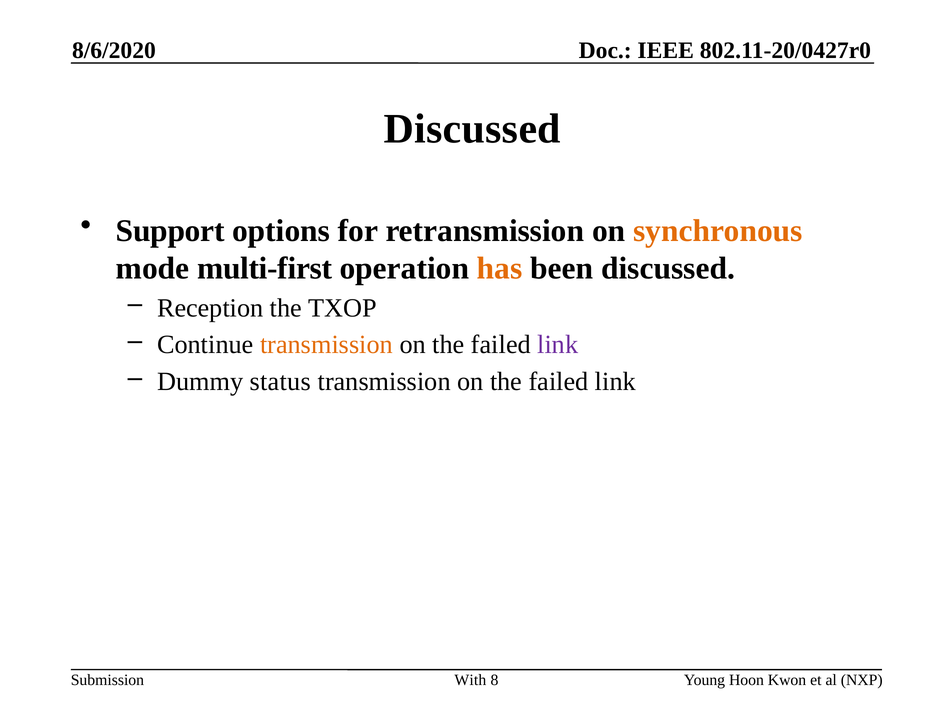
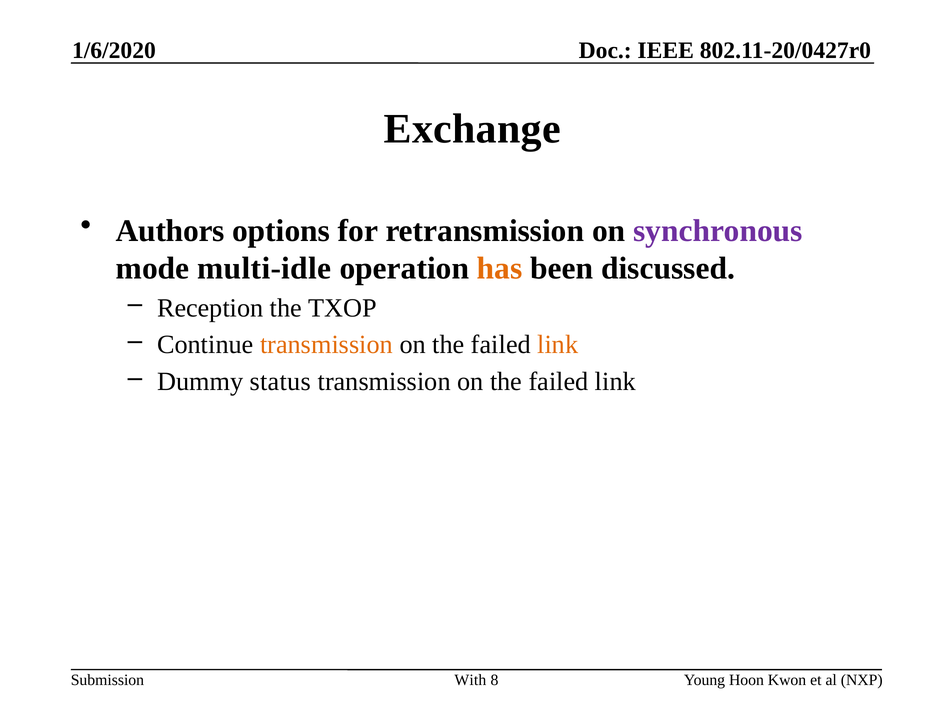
8/6/2020: 8/6/2020 -> 1/6/2020 (114, 50)
Discussed: Discussed -> Exchange (472, 129)
Support: Support -> Authors (170, 231)
synchronous colour: orange -> purple (718, 231)
multi-first: multi-first -> multi-idle (264, 268)
link colour: purple -> orange (558, 345)
